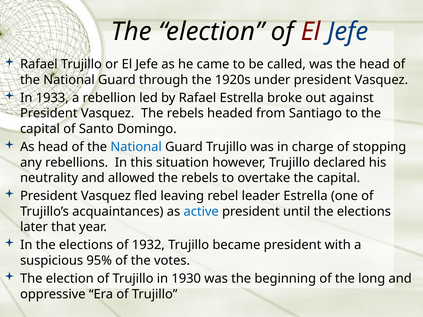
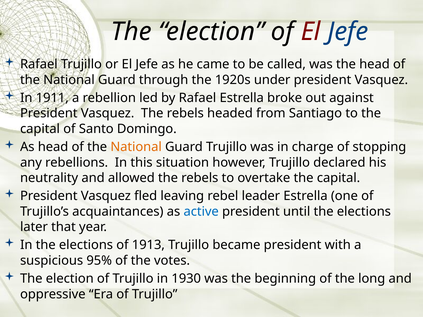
1933: 1933 -> 1911 (52, 98)
National colour: blue -> orange (136, 147)
1932: 1932 -> 1913 (148, 245)
